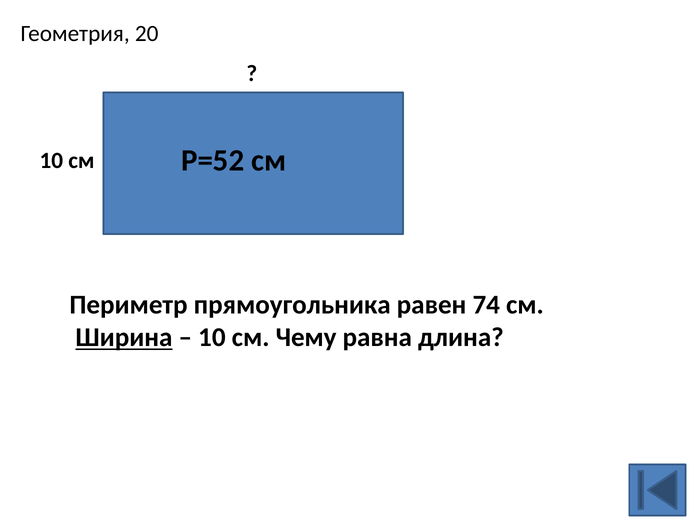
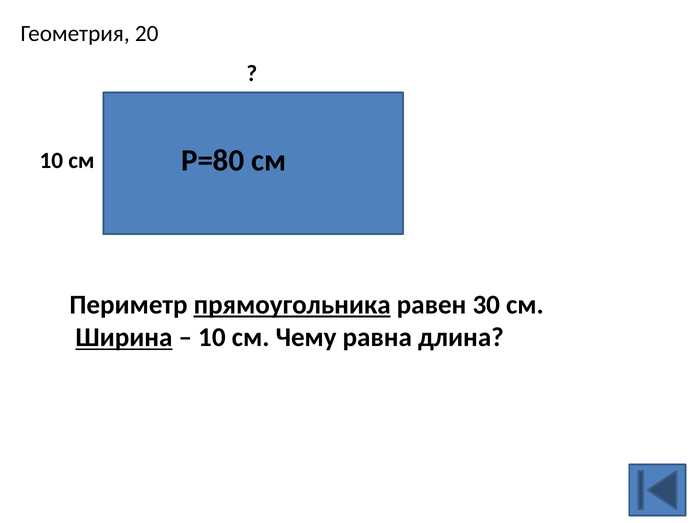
Р=52: Р=52 -> Р=80 (213, 160)
прямоугольника underline: none -> present (292, 305)
74: 74 -> 30 (486, 305)
